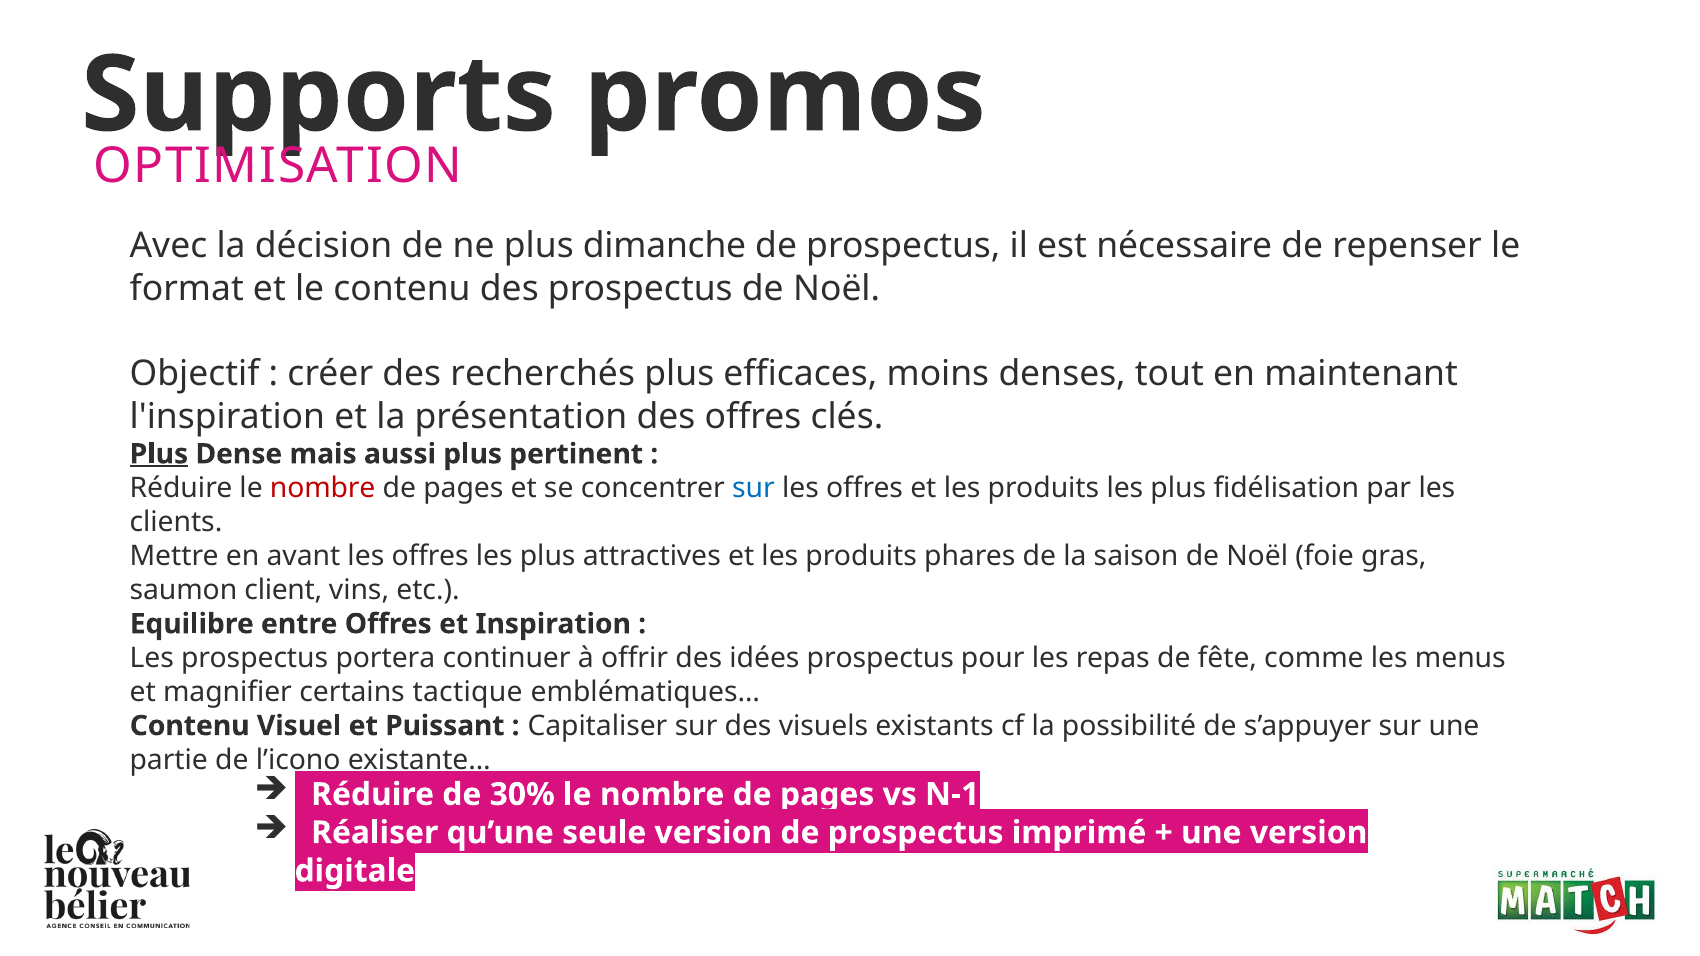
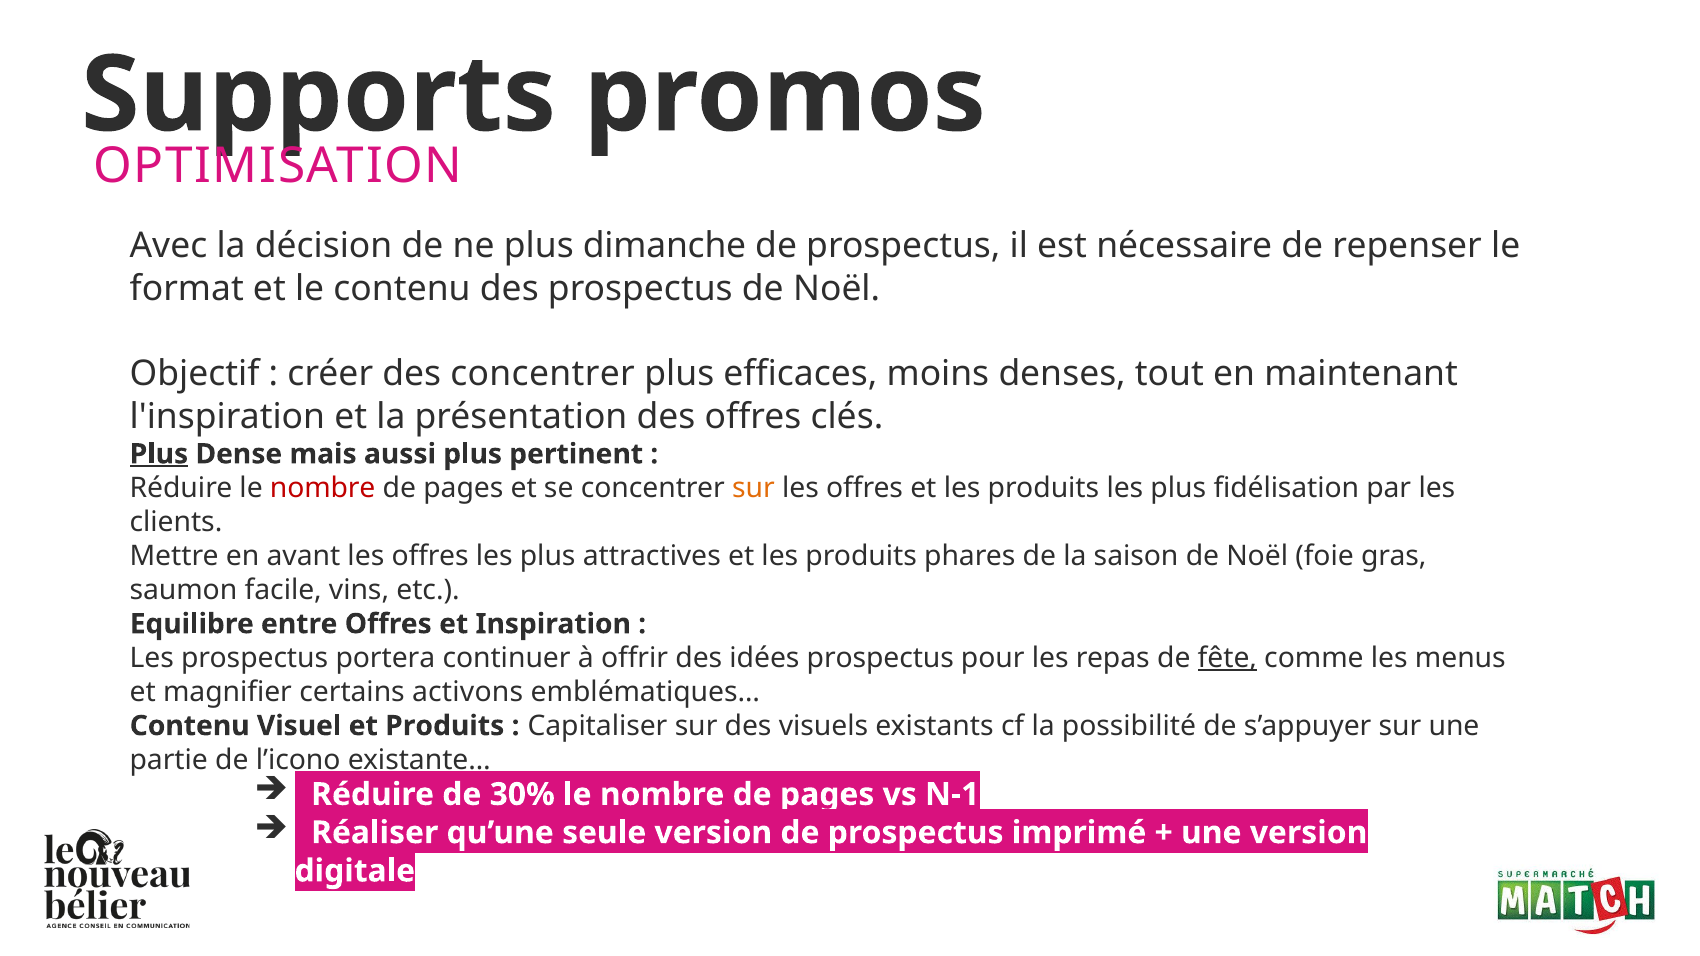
des recherchés: recherchés -> concentrer (543, 374)
sur colour: blue -> orange (753, 488)
client: client -> facile (283, 590)
fête underline: none -> present (1227, 658)
tactique: tactique -> activons (468, 692)
et Puissant: Puissant -> Produits (445, 726)
